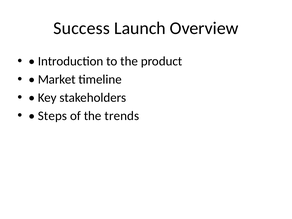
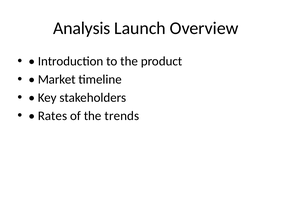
Success: Success -> Analysis (82, 28)
Steps: Steps -> Rates (52, 116)
